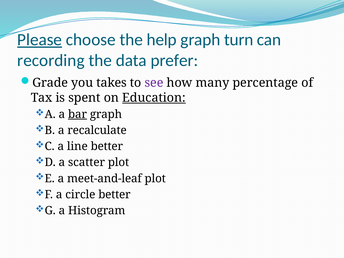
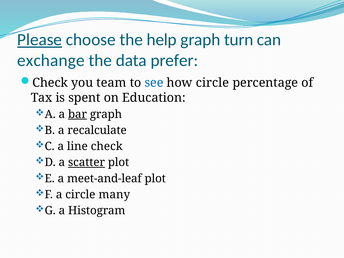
recording: recording -> exchange (51, 60)
Grade: Grade -> Check (50, 83)
takes: takes -> team (111, 83)
see colour: purple -> blue (154, 83)
how many: many -> circle (212, 83)
Education underline: present -> none (154, 98)
line better: better -> check (107, 146)
scatter underline: none -> present (86, 162)
circle better: better -> many (114, 195)
